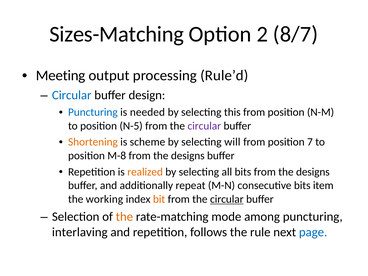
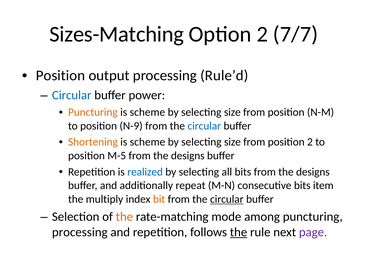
8/7: 8/7 -> 7/7 (296, 34)
Meeting: Meeting -> Position (60, 75)
design: design -> power (147, 95)
Puncturing colour: blue -> orange (93, 112)
needed: needed -> scheme (147, 112)
this: this -> size (232, 112)
N-5: N-5 -> N-9 (131, 126)
circular colour: purple -> blue (204, 126)
will: will -> size (232, 142)
position 7: 7 -> 2 (310, 142)
M-8: M-8 -> M-5 (117, 156)
realized colour: orange -> blue (145, 172)
working: working -> multiply (105, 199)
interlaving: interlaving -> processing (80, 232)
the underline: none -> present (239, 232)
page colour: blue -> purple (313, 232)
